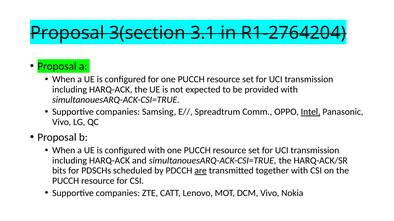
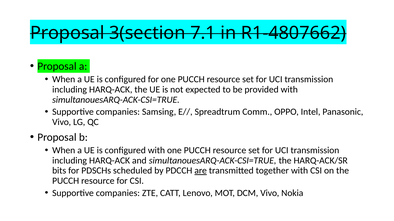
3.1: 3.1 -> 7.1 (203, 33)
R1-2764204: R1-2764204 -> R1-4807662 (293, 33)
Intel underline: present -> none (311, 112)
